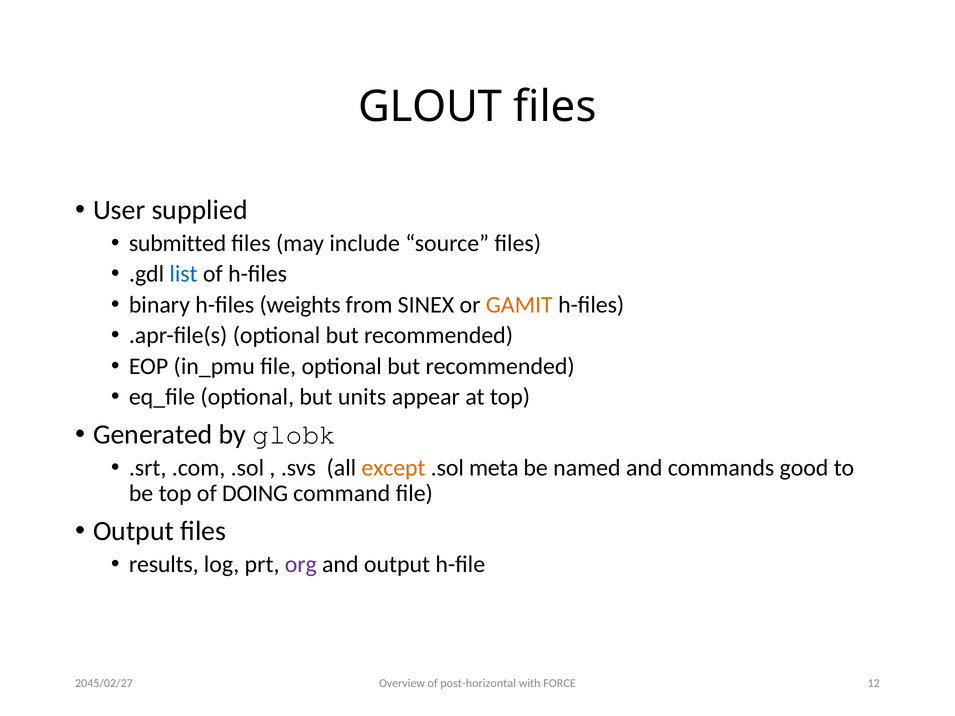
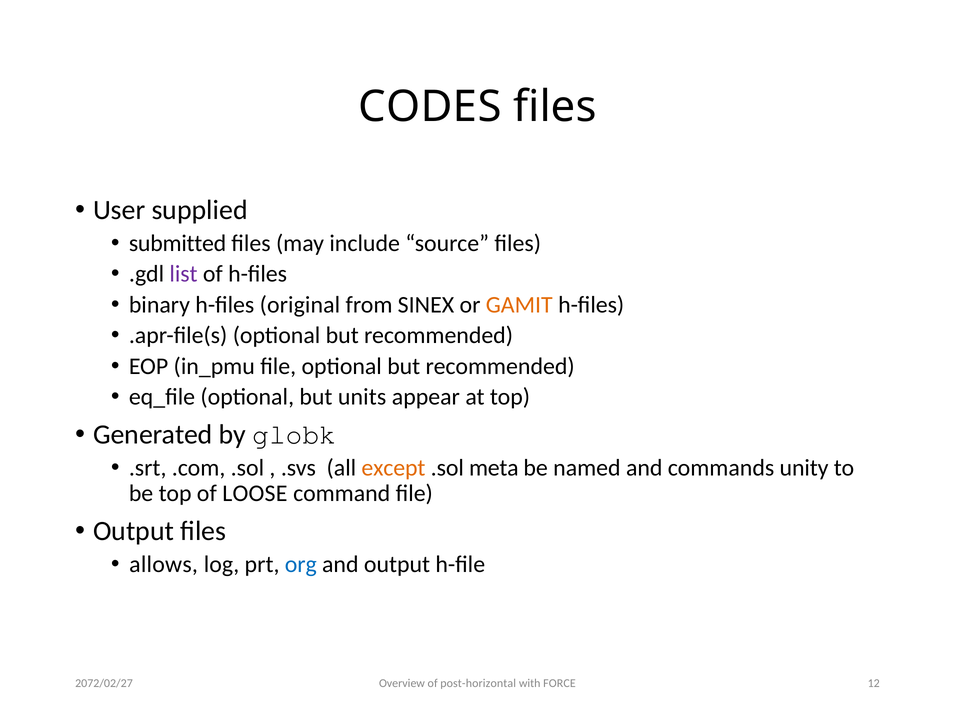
GLOUT: GLOUT -> CODES (430, 107)
list colour: blue -> purple (184, 274)
weights: weights -> original (300, 305)
good: good -> unity (804, 468)
DOING: DOING -> LOOSE (255, 494)
results: results -> allows (164, 564)
org colour: purple -> blue (301, 564)
2045/02/27: 2045/02/27 -> 2072/02/27 (104, 684)
